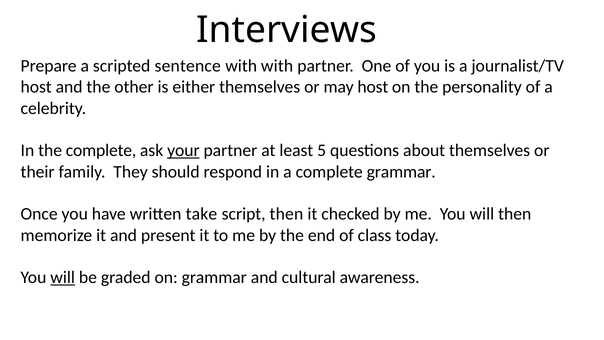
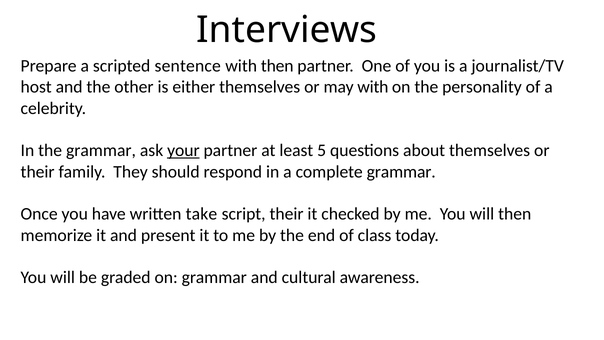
with with: with -> then (277, 66)
may host: host -> with (373, 87)
the complete: complete -> grammar (101, 150)
script then: then -> their (287, 214)
will underline: present -> none (63, 277)
